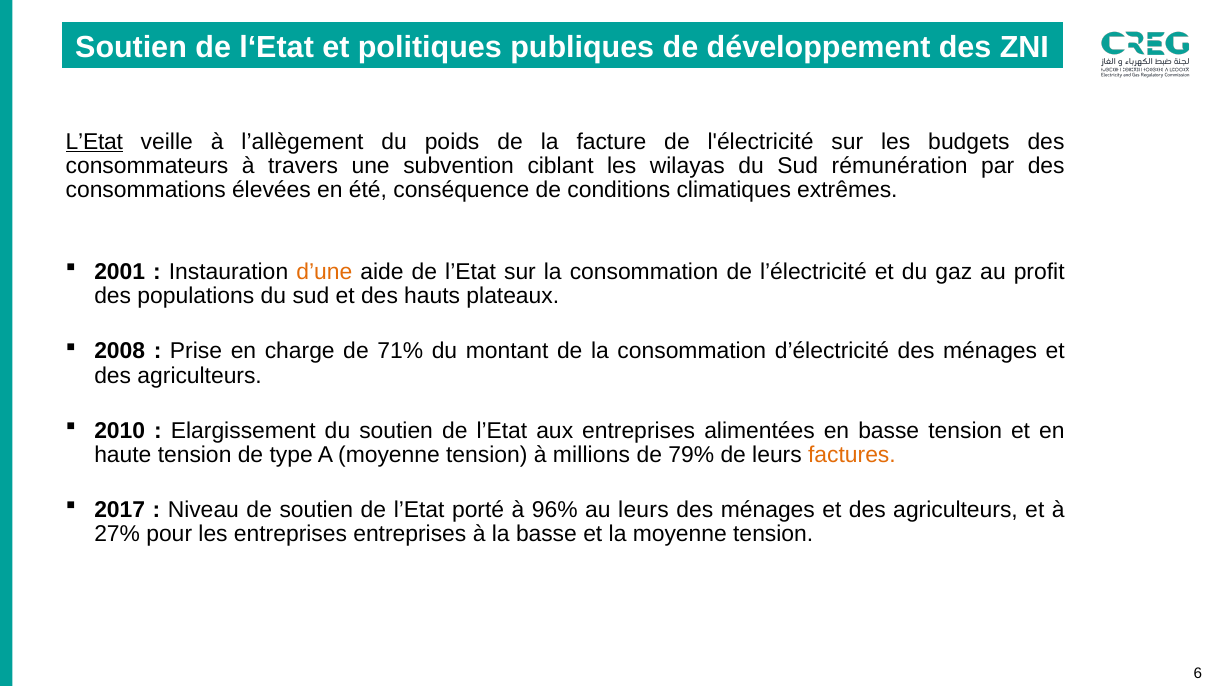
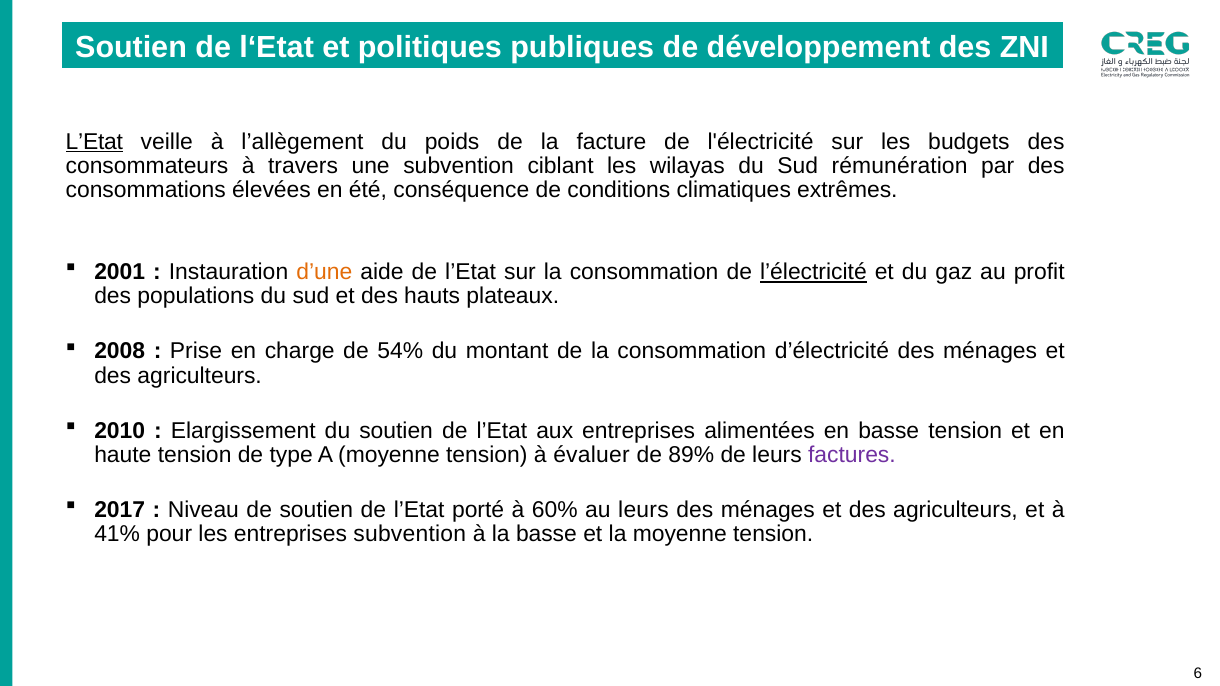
l’électricité underline: none -> present (813, 272)
71%: 71% -> 54% (400, 351)
millions: millions -> évaluer (591, 455)
79%: 79% -> 89% (691, 455)
factures colour: orange -> purple (852, 455)
96%: 96% -> 60% (555, 510)
27%: 27% -> 41% (117, 534)
entreprises entreprises: entreprises -> subvention (410, 534)
